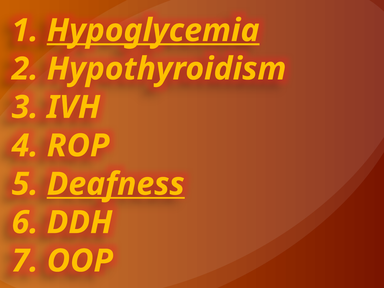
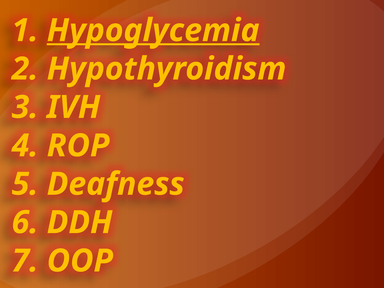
Deafness underline: present -> none (116, 184)
